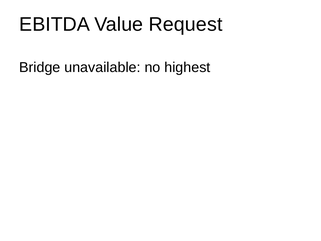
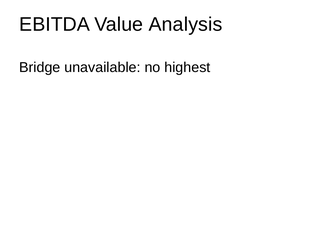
Request: Request -> Analysis (185, 24)
